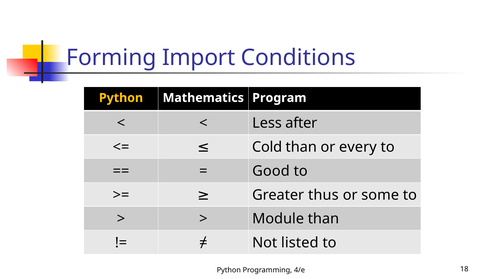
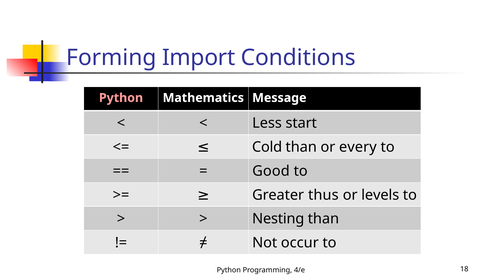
Python colour: yellow -> pink (121, 98)
Program: Program -> Message (279, 98)
after: after -> start (301, 123)
some: some -> levels (380, 195)
Module: Module -> Nesting (278, 219)
listed: listed -> occur (300, 243)
